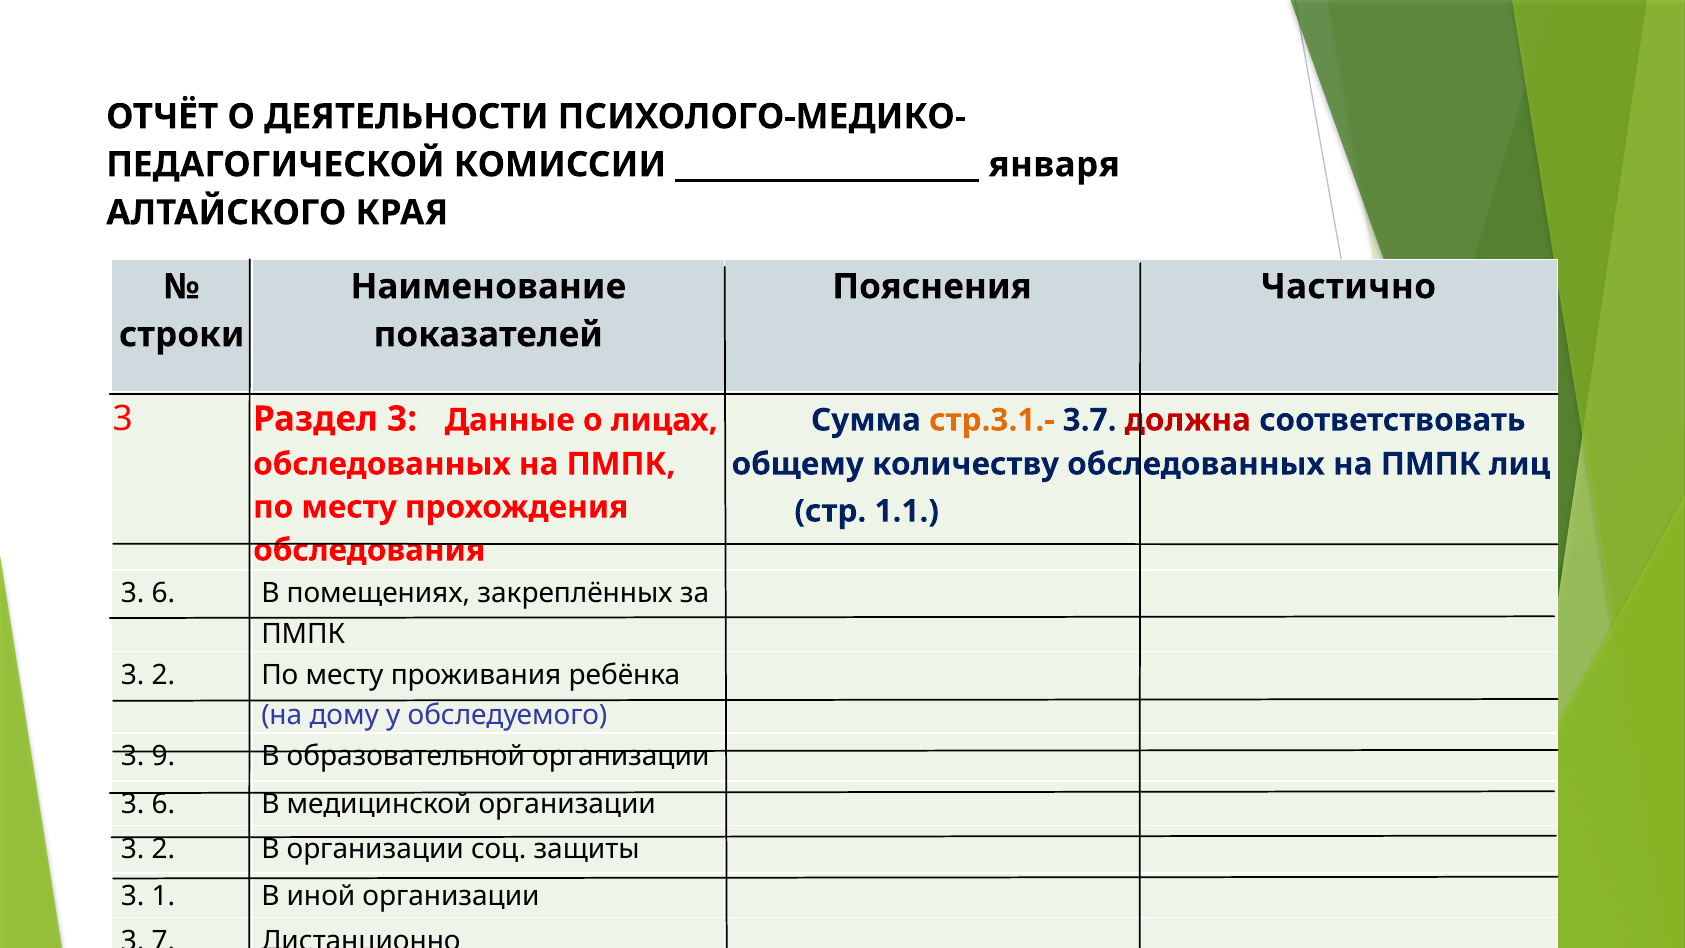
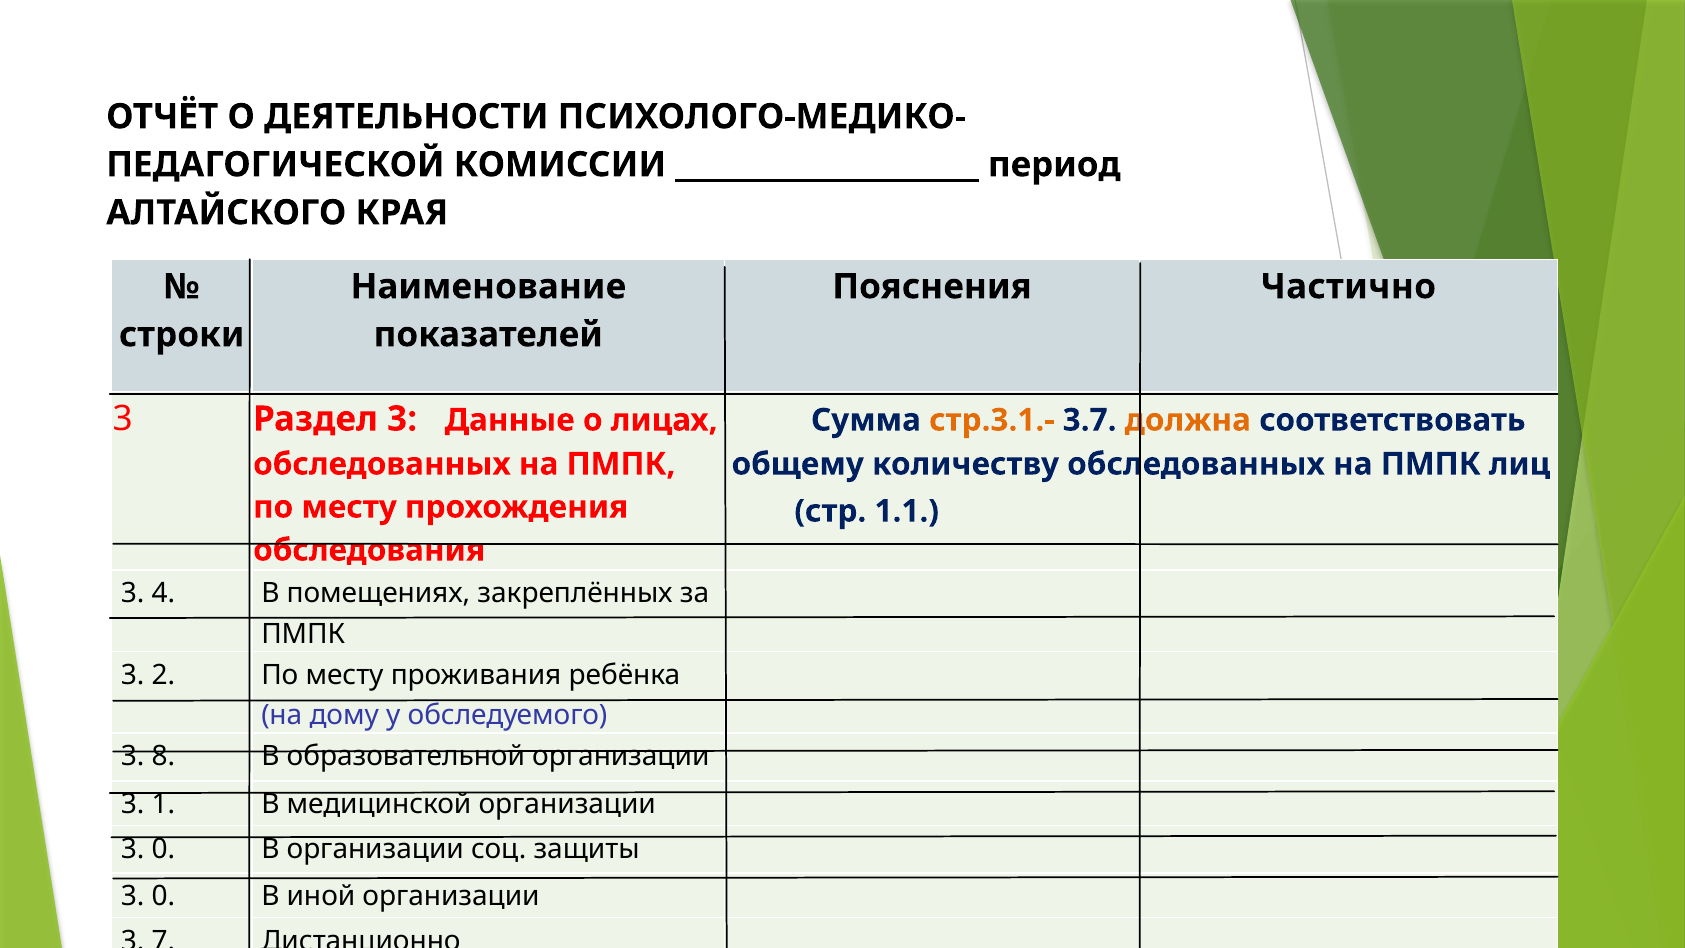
января: января -> период (1054, 165)
должна colour: red -> orange (1188, 420)
6: 6 -> 4 (163, 593)
9: 9 -> 8 (163, 756)
6: 6 -> 1 (163, 804)
2: 2 -> 0 (163, 849)
1: 1 -> 0 (163, 896)
